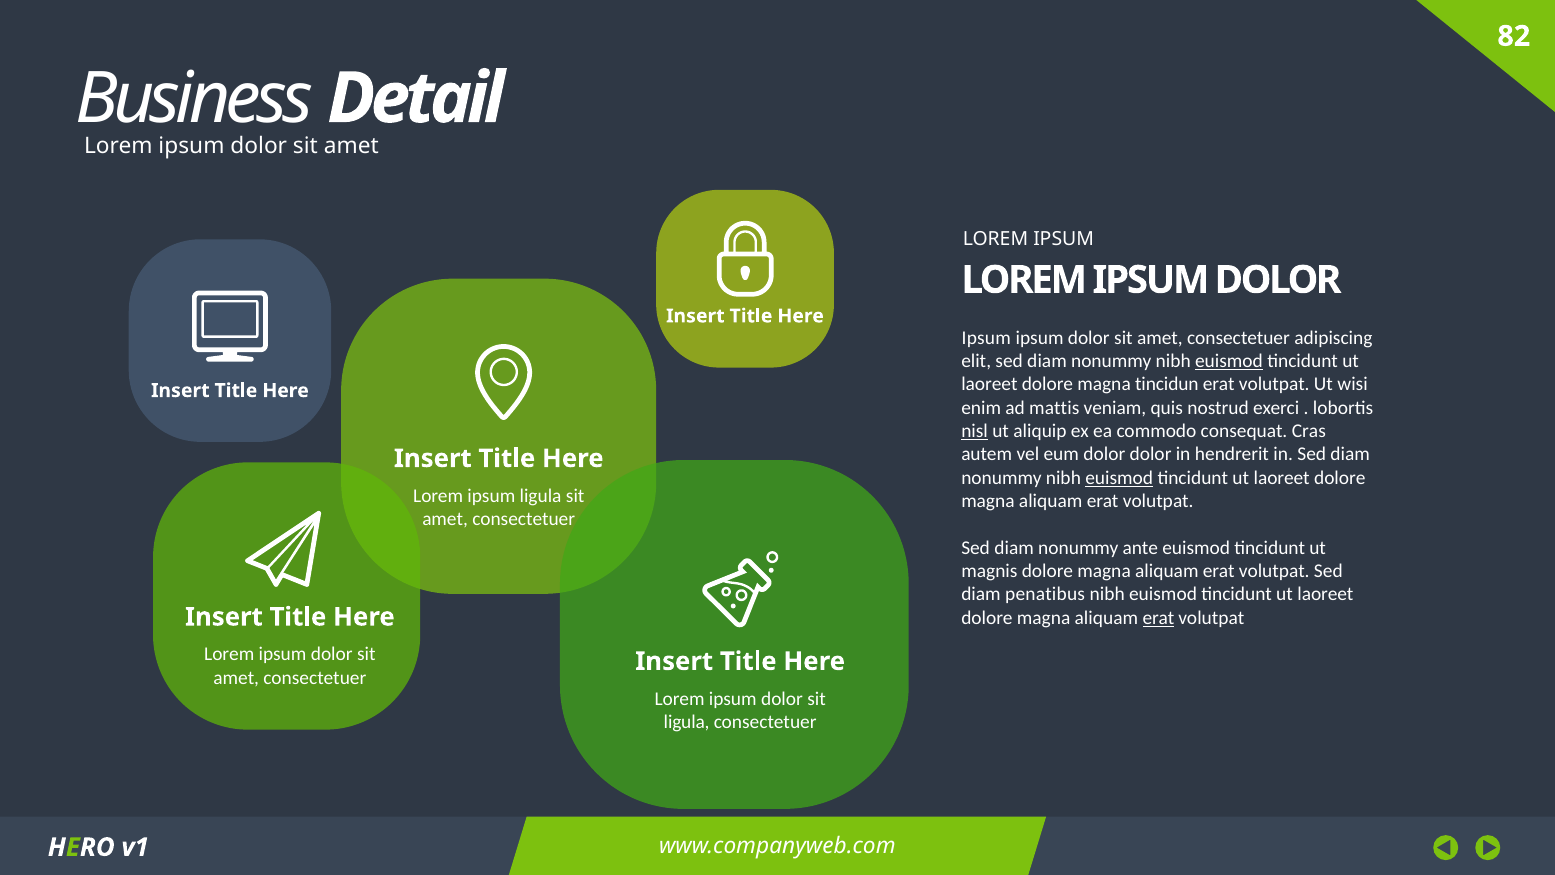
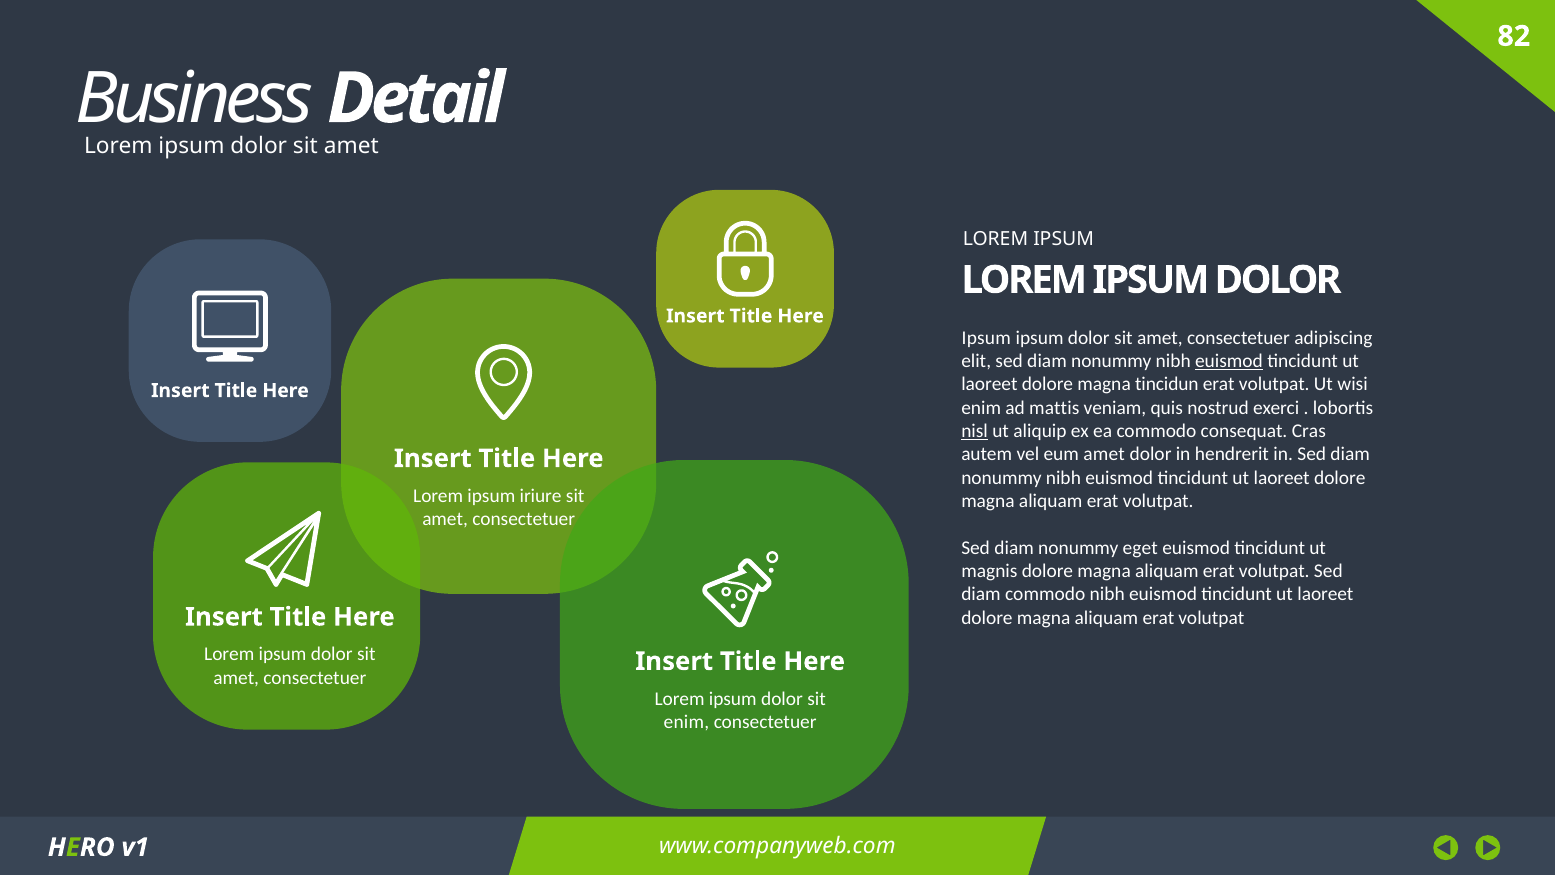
eum dolor: dolor -> amet (1104, 454)
euismod underline: present -> none (1119, 478)
ipsum ligula: ligula -> iriure (541, 496)
ante: ante -> eget (1140, 548)
diam penatibus: penatibus -> commodo (1045, 594)
erat underline: present -> none (1158, 618)
ligula: ligula -> enim (686, 722)
